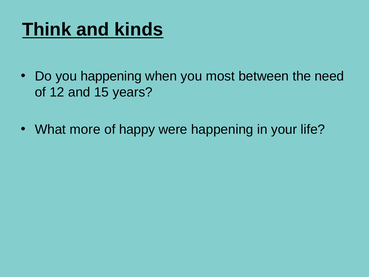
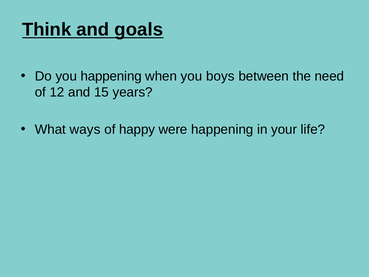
kinds: kinds -> goals (139, 30)
most: most -> boys (220, 76)
more: more -> ways (85, 129)
